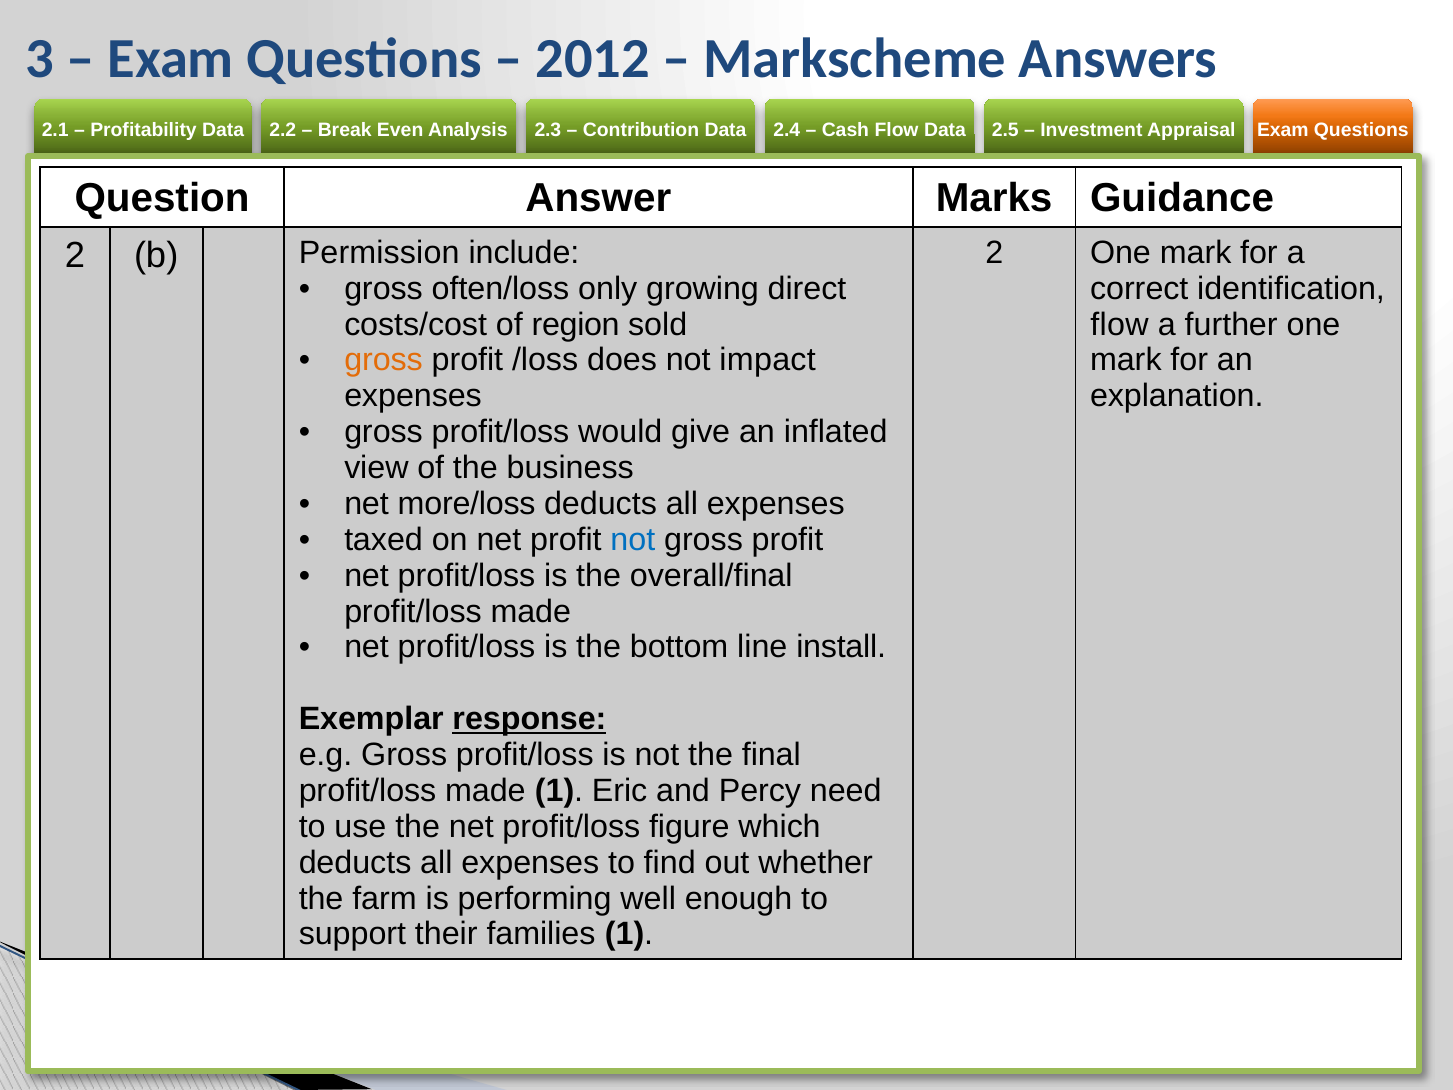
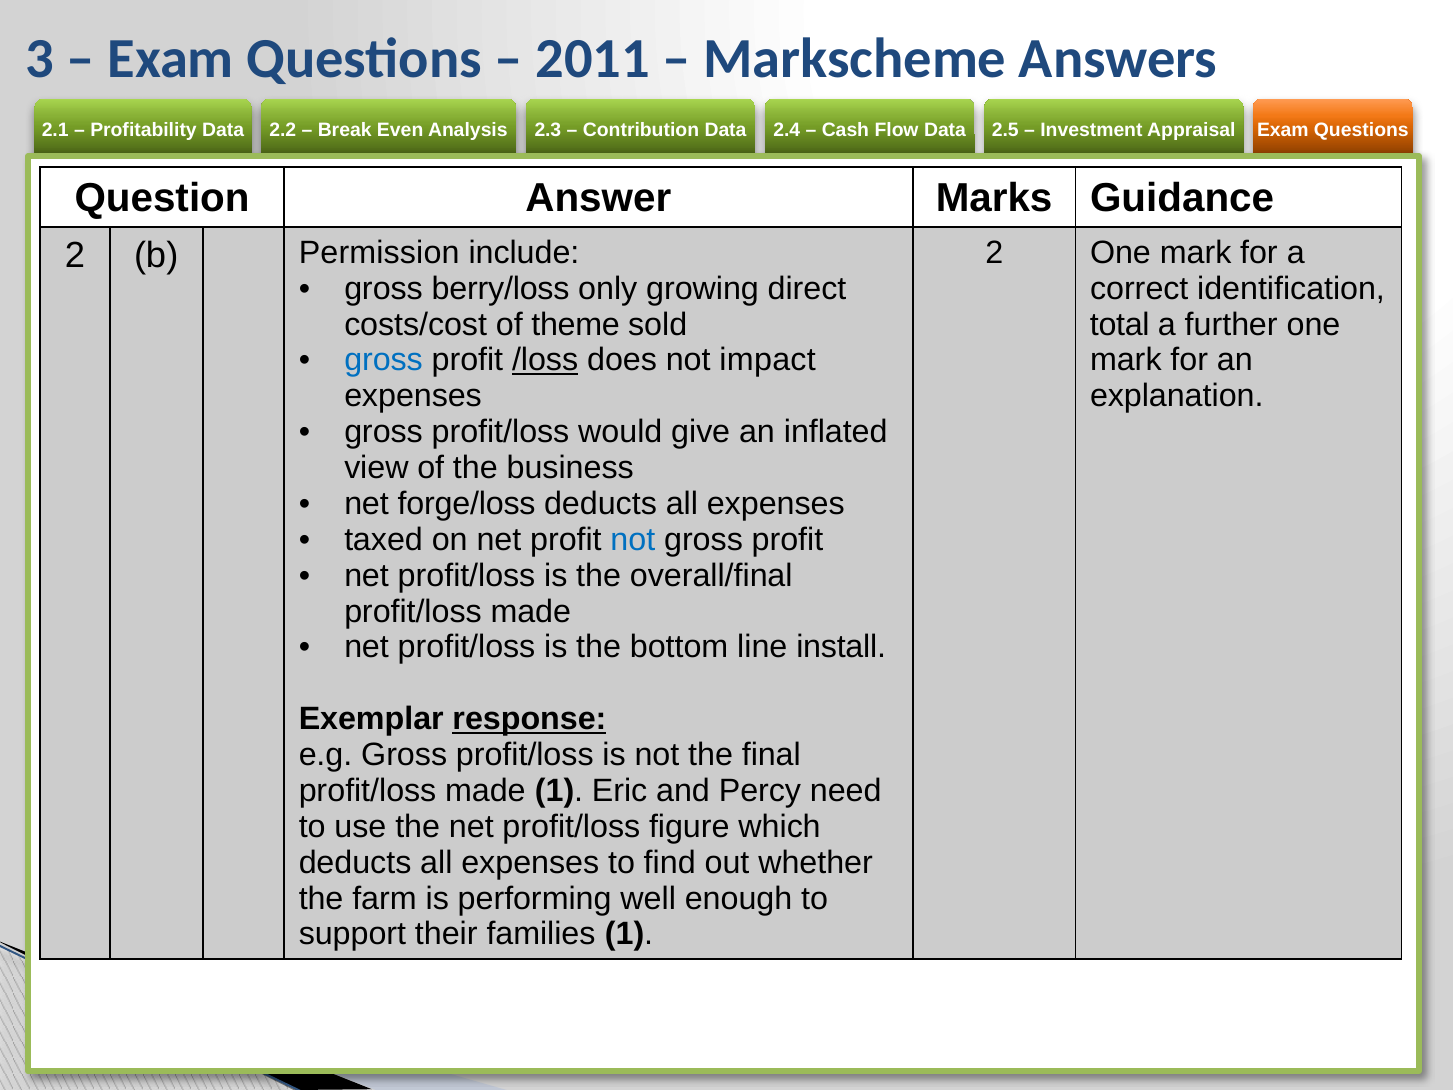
2012: 2012 -> 2011 (593, 59)
often/loss: often/loss -> berry/loss (501, 288)
region: region -> theme (576, 324)
flow: flow -> total (1120, 324)
gross colour: orange -> blue (384, 360)
/loss underline: none -> present (545, 360)
more/loss: more/loss -> forge/loss (467, 504)
